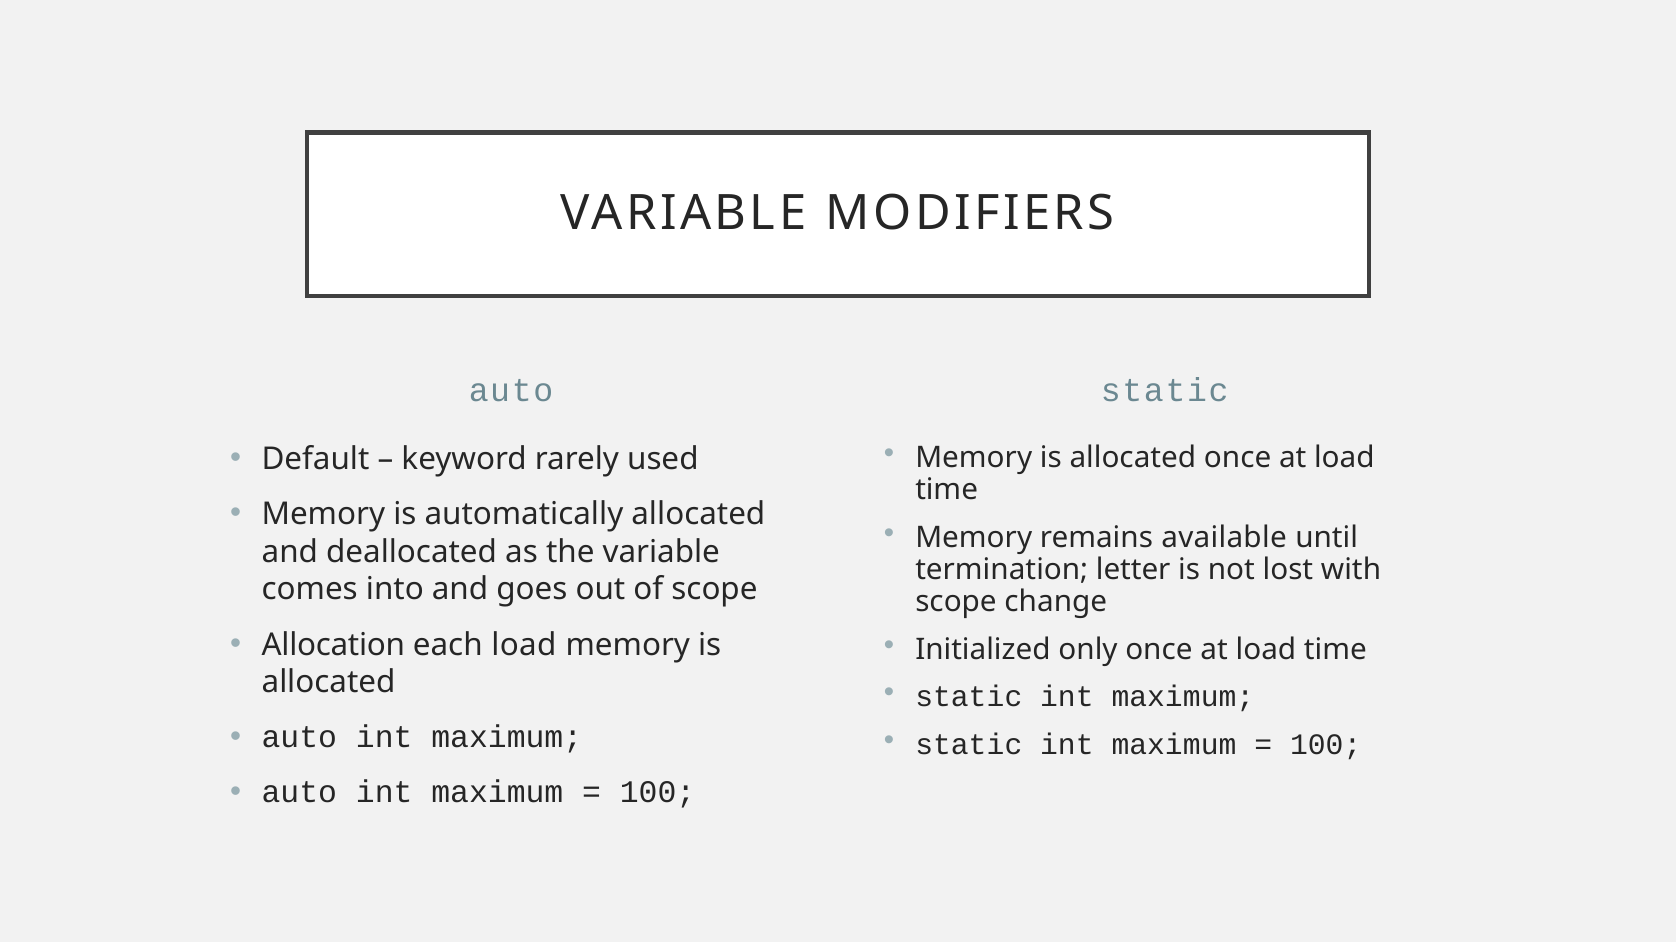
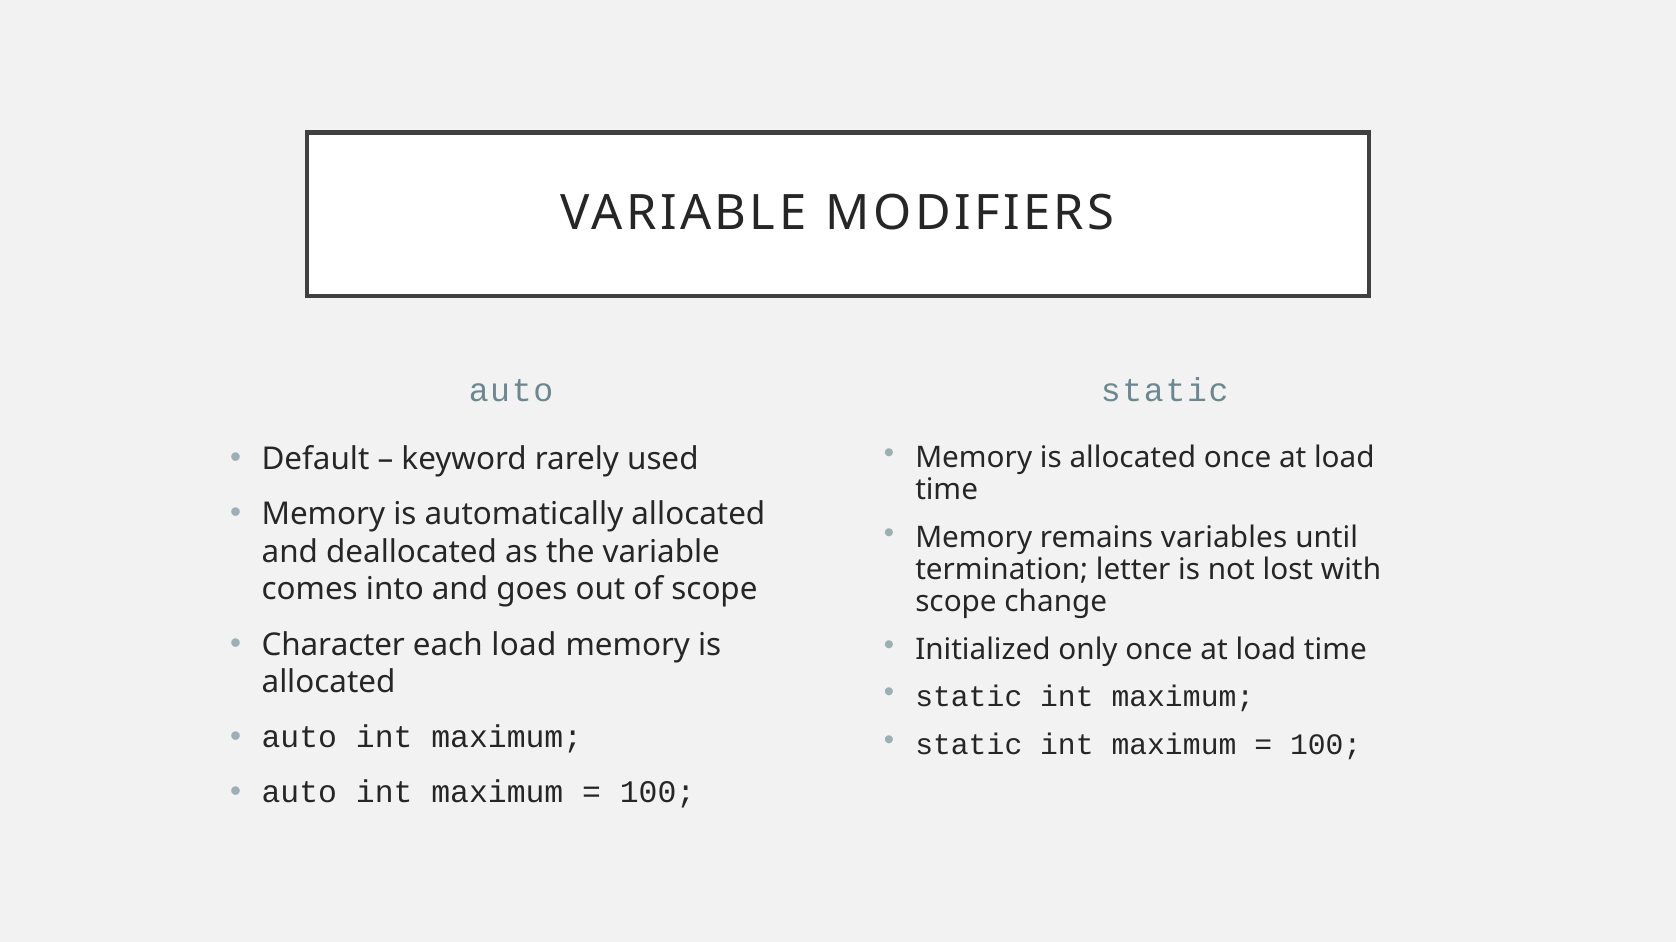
available: available -> variables (1224, 538)
Allocation: Allocation -> Character (333, 645)
